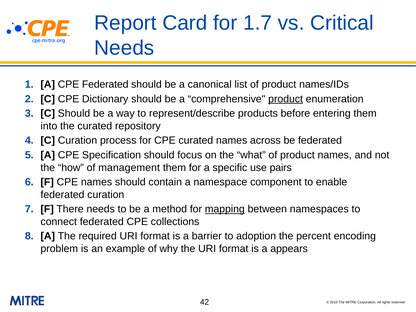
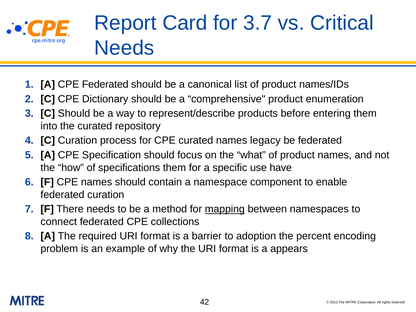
1.7: 1.7 -> 3.7 (258, 23)
product underline: present -> none (286, 99)
across: across -> legacy (265, 141)
management: management -> specifications (129, 168)
pairs: pairs -> have (281, 168)
